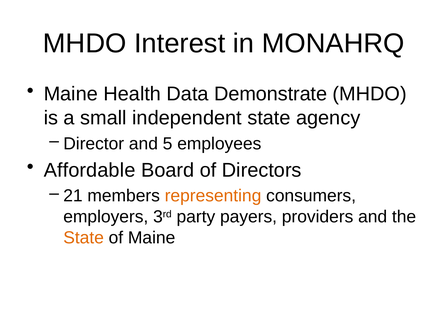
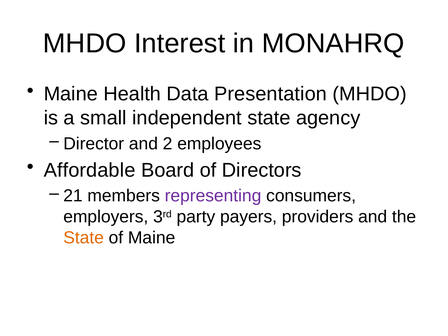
Demonstrate: Demonstrate -> Presentation (271, 94)
5: 5 -> 2 (168, 144)
representing colour: orange -> purple (213, 196)
